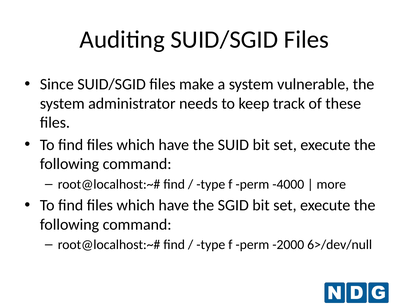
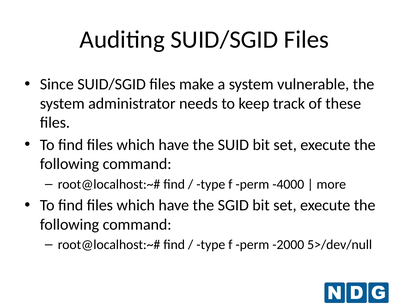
6>/dev/null: 6>/dev/null -> 5>/dev/null (340, 245)
